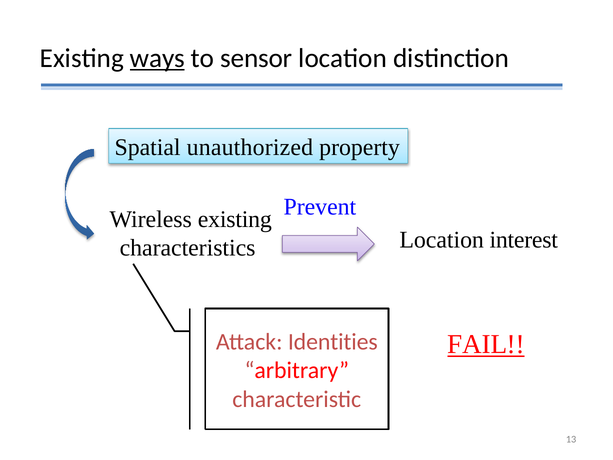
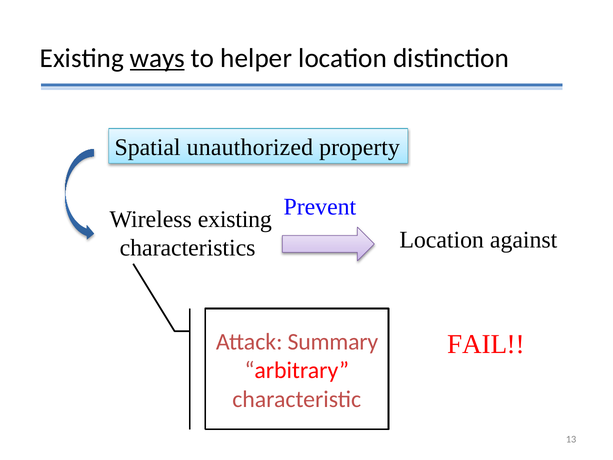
sensor: sensor -> helper (256, 58)
interest: interest -> against (524, 240)
FAIL underline: present -> none (486, 344)
Identities: Identities -> Summary (333, 342)
